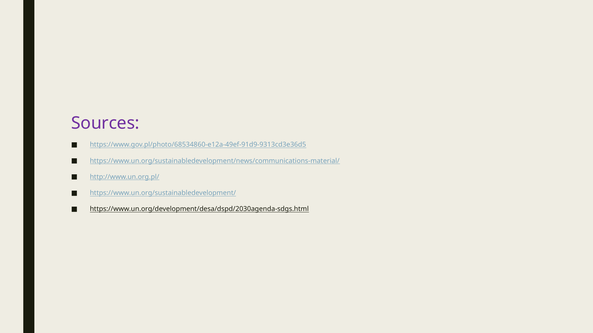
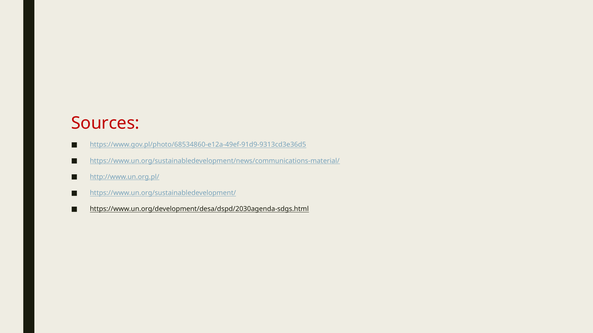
Sources colour: purple -> red (105, 123)
